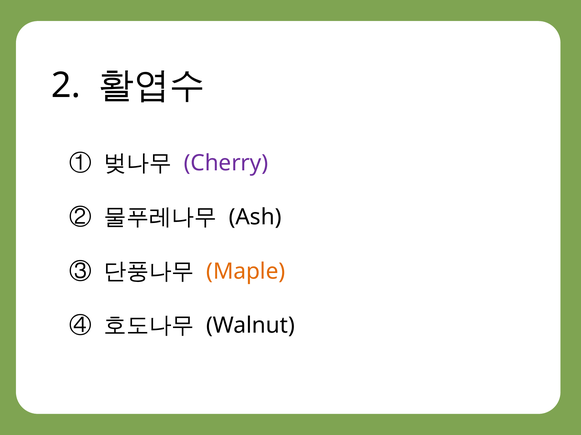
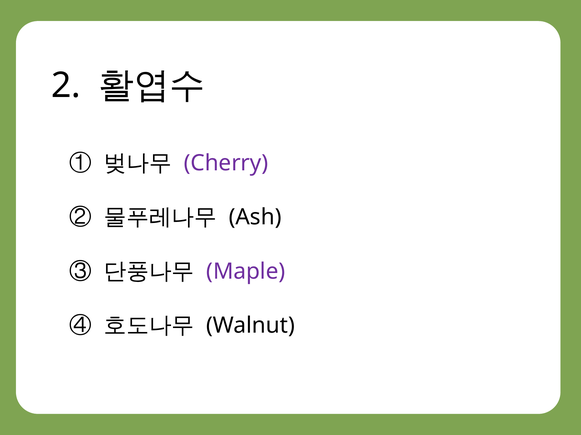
Maple colour: orange -> purple (246, 272)
